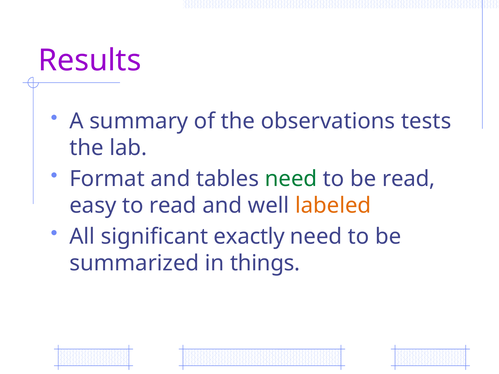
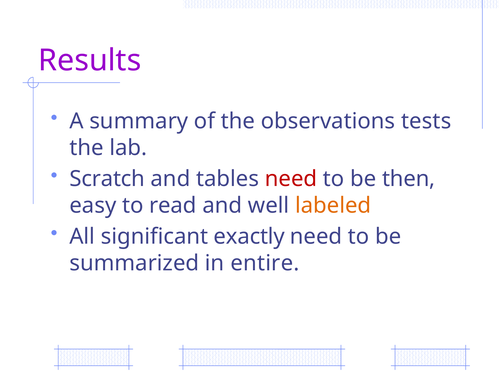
Format: Format -> Scratch (107, 179)
need colour: green -> red (291, 179)
be read: read -> then (409, 179)
things: things -> entire (265, 263)
